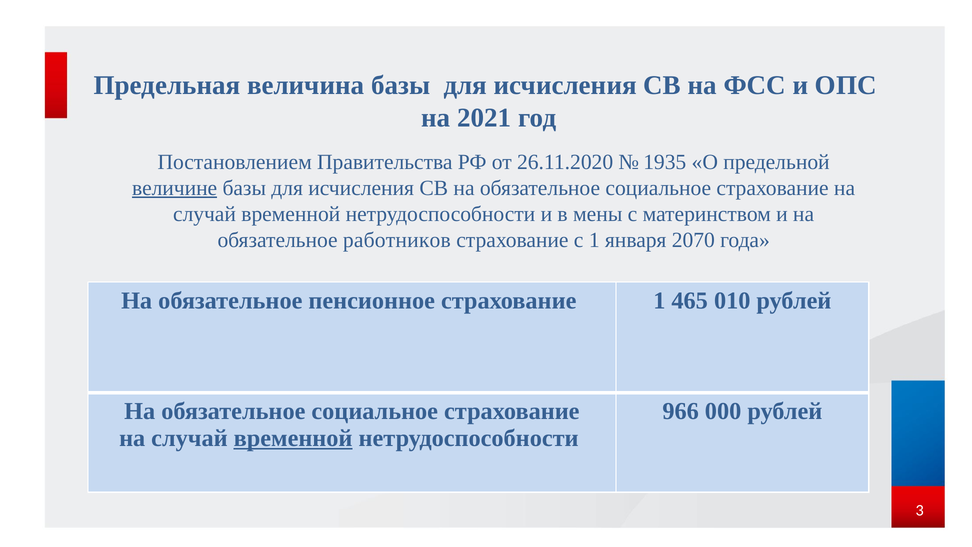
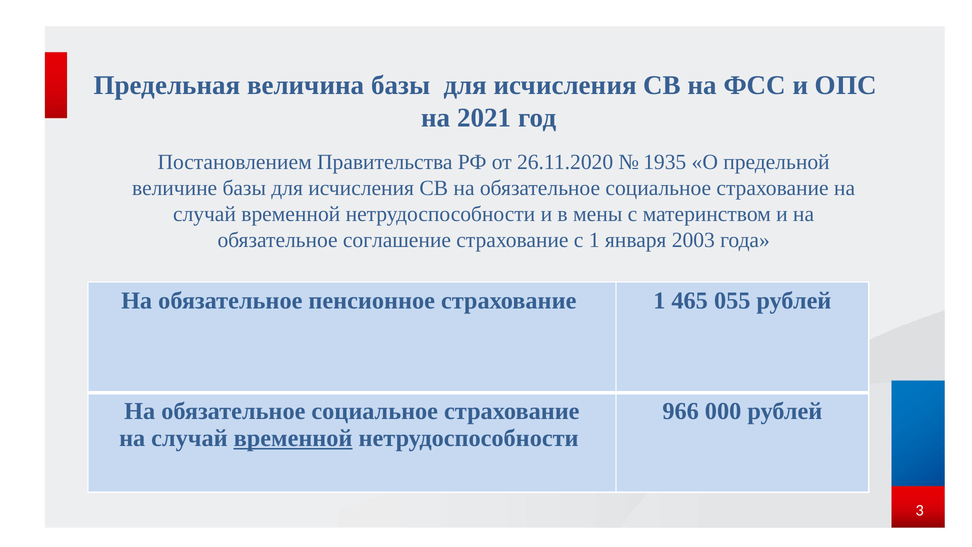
величине underline: present -> none (175, 188)
работников: работников -> соглашение (397, 240)
2070: 2070 -> 2003 (693, 240)
010: 010 -> 055 (732, 300)
